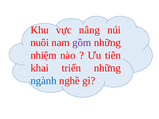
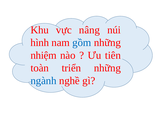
nuôi: nuôi -> hình (40, 43)
gồm colour: purple -> blue (82, 43)
khai: khai -> toàn (40, 68)
